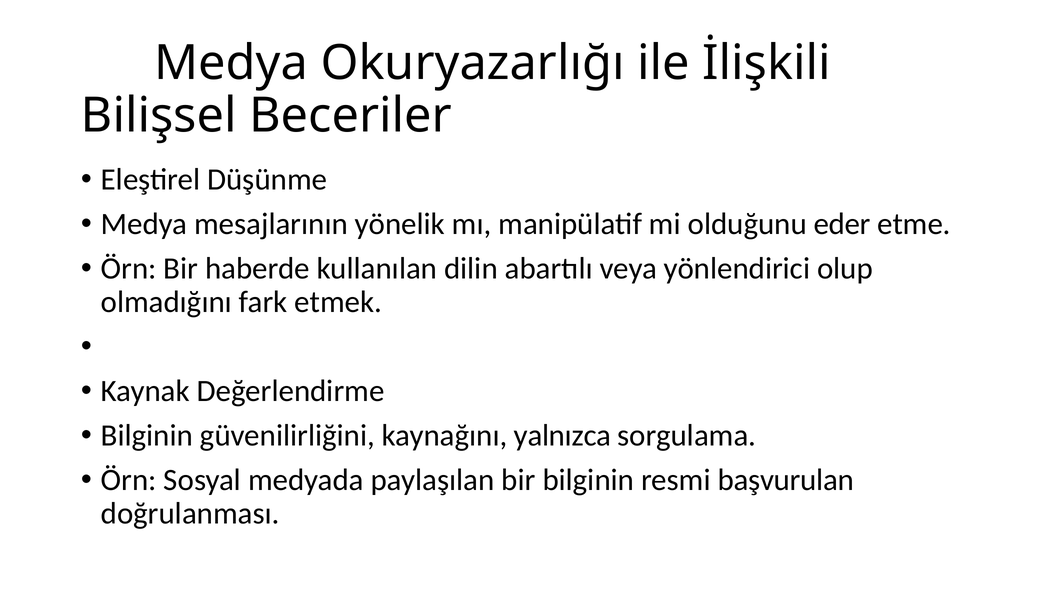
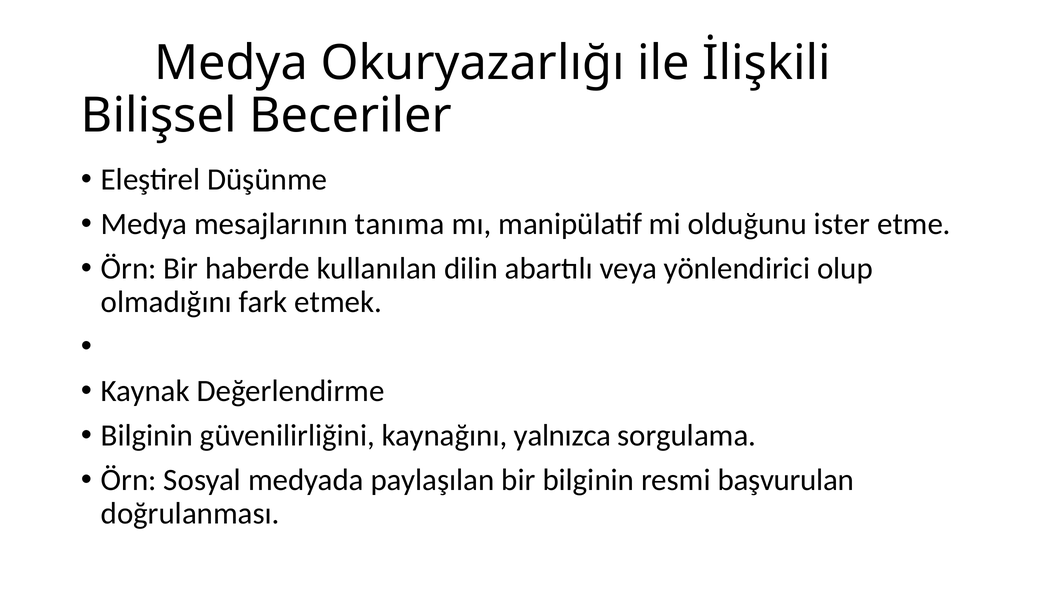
yönelik: yönelik -> tanıma (400, 224)
eder: eder -> ister (842, 224)
